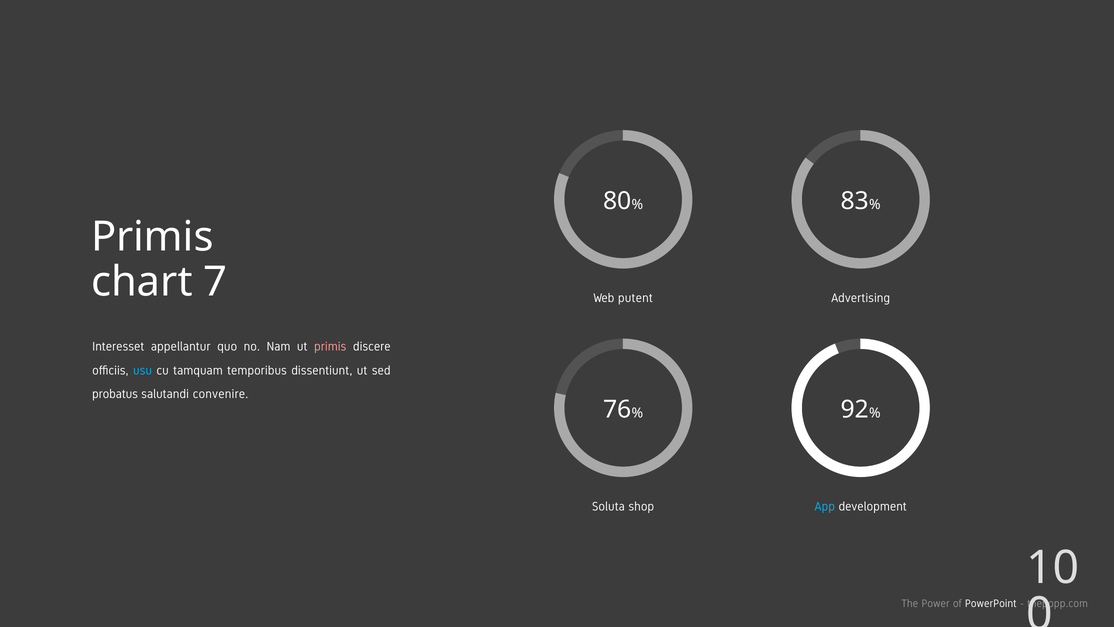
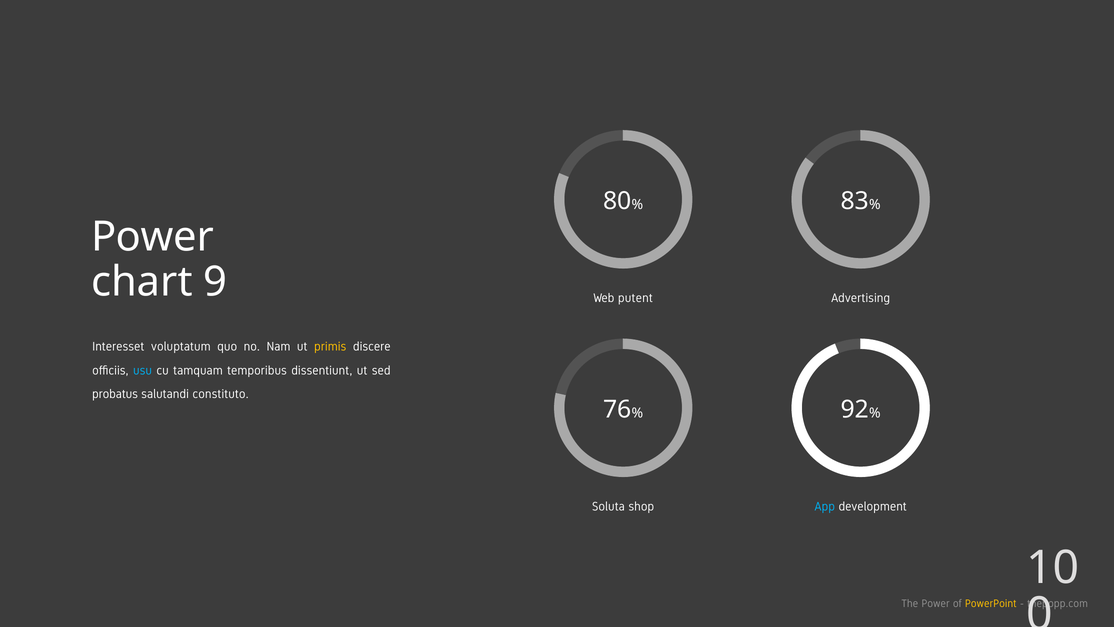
Primis: Primis -> Power (152, 237)
7: 7 -> 9 (215, 282)
appellantur: appellantur -> voluptatum (181, 347)
primis colour: pink -> yellow (330, 347)
convenire: convenire -> constituto (221, 394)
PowerPoint colour: white -> yellow (991, 603)
